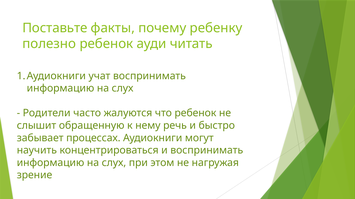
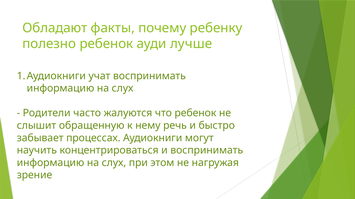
Поставьте: Поставьте -> Обладают (55, 28)
читать: читать -> лучше (191, 44)
